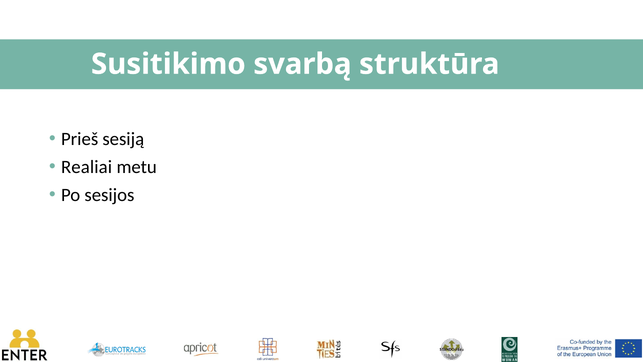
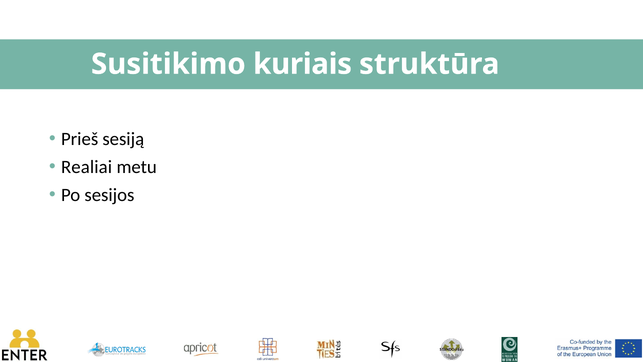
svarbą: svarbą -> kuriais (303, 64)
